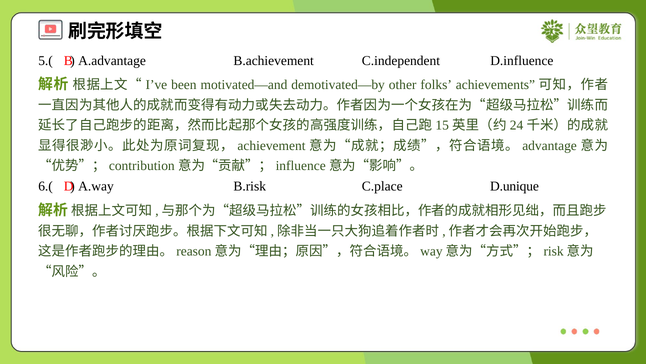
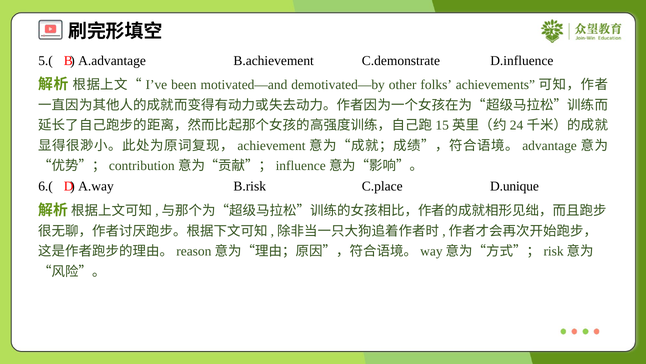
C.independent: C.independent -> C.demonstrate (401, 61)
